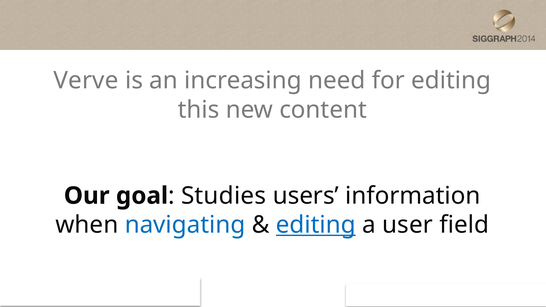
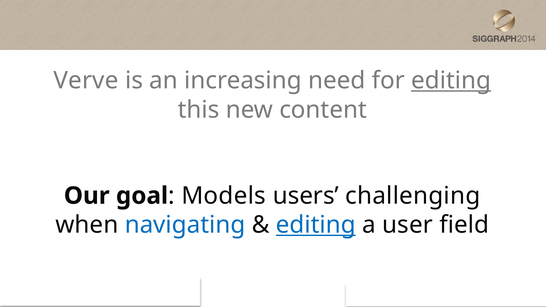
editing underline: none -> present (451, 81)
Studies: Studies -> Models (224, 196)
information: information -> challenging (413, 196)
